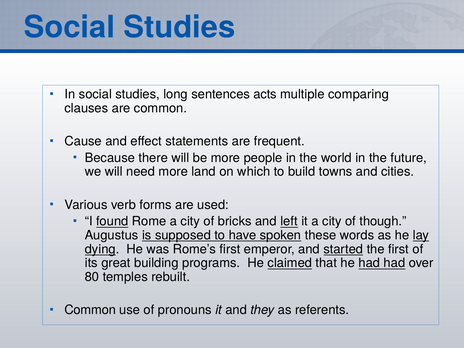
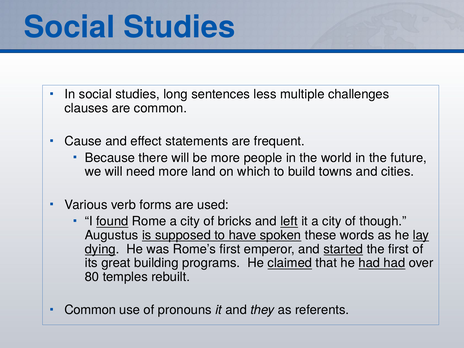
acts: acts -> less (265, 94)
comparing: comparing -> challenges (359, 94)
